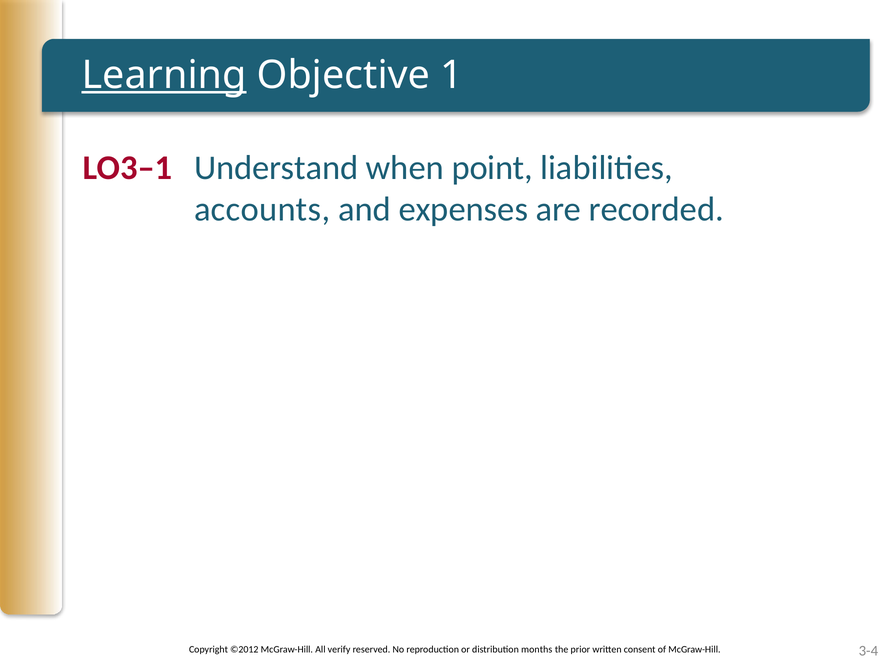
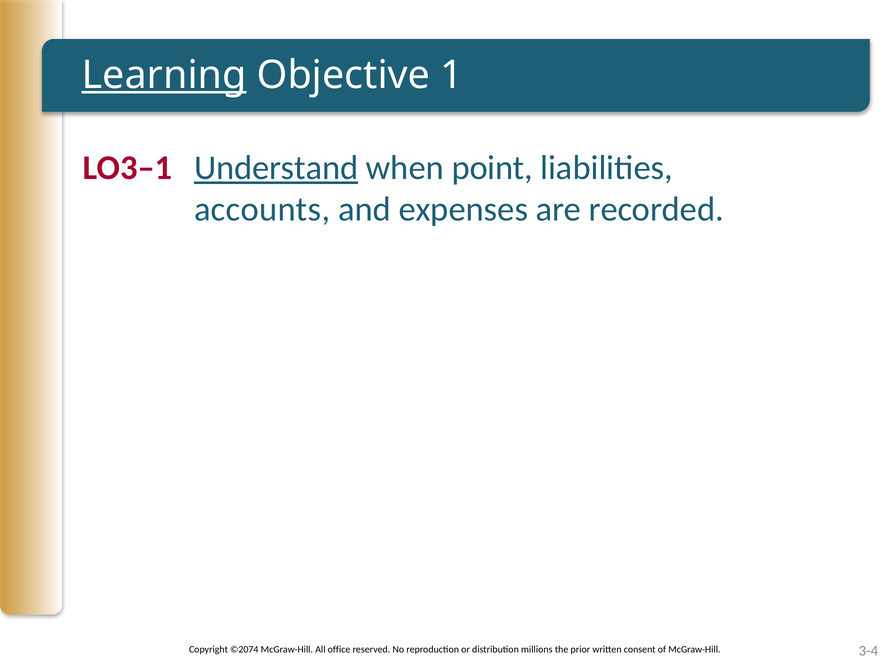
Understand underline: none -> present (276, 168)
©2012: ©2012 -> ©2074 (244, 649)
verify: verify -> office (339, 649)
months: months -> millions (537, 649)
